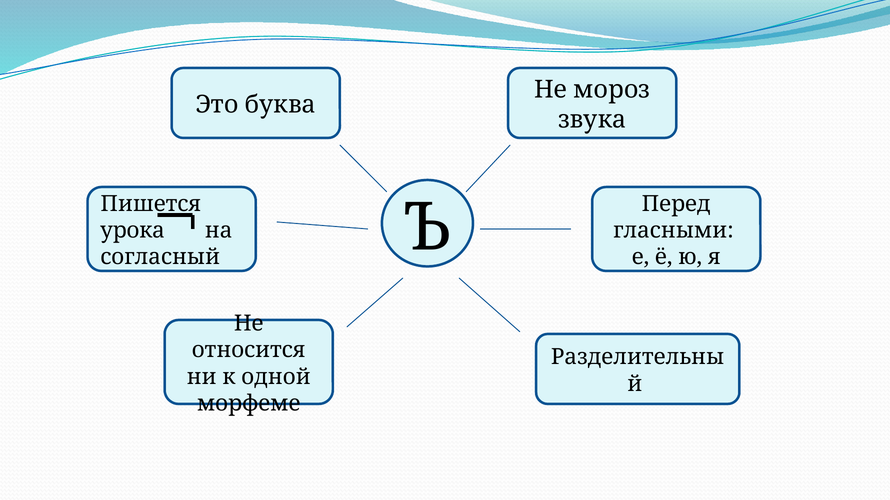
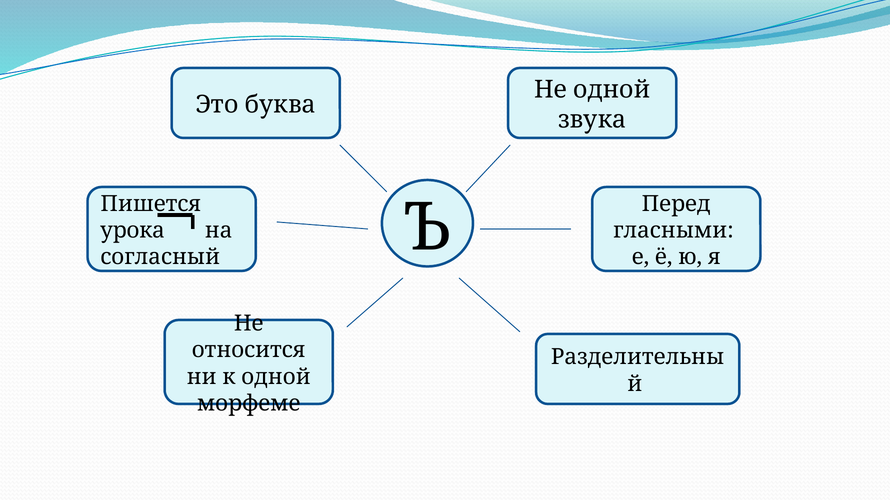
Не мороз: мороз -> одной (612, 90)
